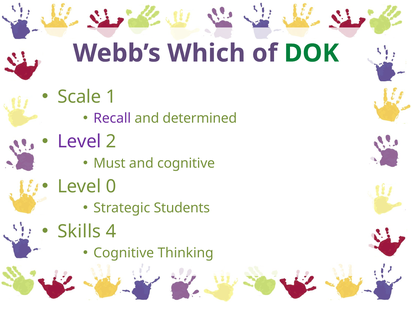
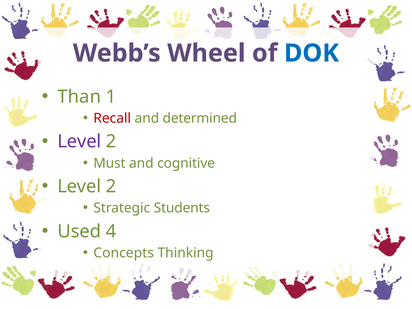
Which: Which -> Wheel (206, 53)
DOK colour: green -> blue (311, 53)
Scale: Scale -> Than (79, 97)
Recall colour: purple -> red (112, 118)
0: 0 -> 2 (111, 186)
Skills: Skills -> Used (79, 231)
Cognitive: Cognitive -> Concepts (124, 253)
